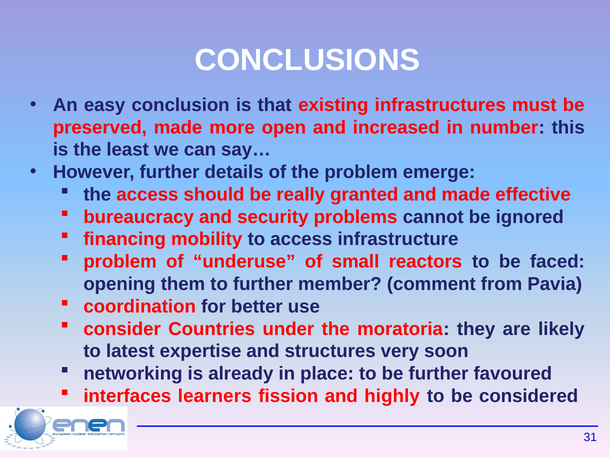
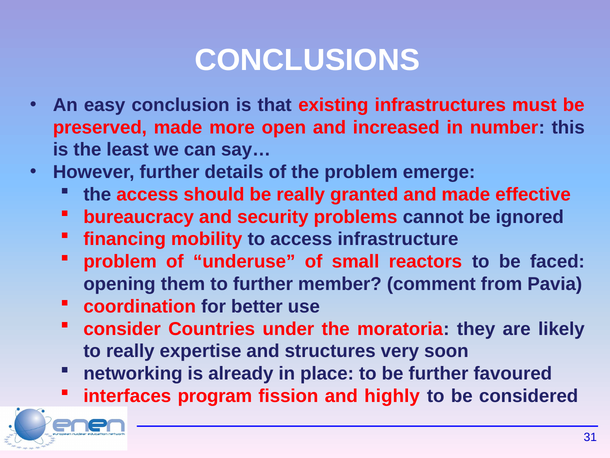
to latest: latest -> really (130, 351)
learners: learners -> program (215, 396)
